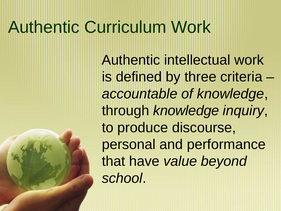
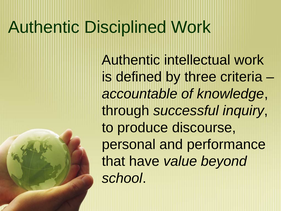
Curriculum: Curriculum -> Disciplined (125, 27)
through knowledge: knowledge -> successful (186, 111)
